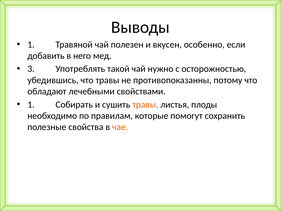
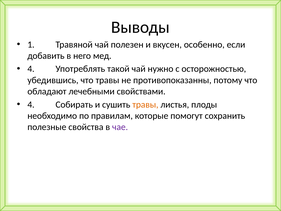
3: 3 -> 4 (31, 69)
1: 1 -> 4 (31, 104)
чае colour: orange -> purple (120, 127)
